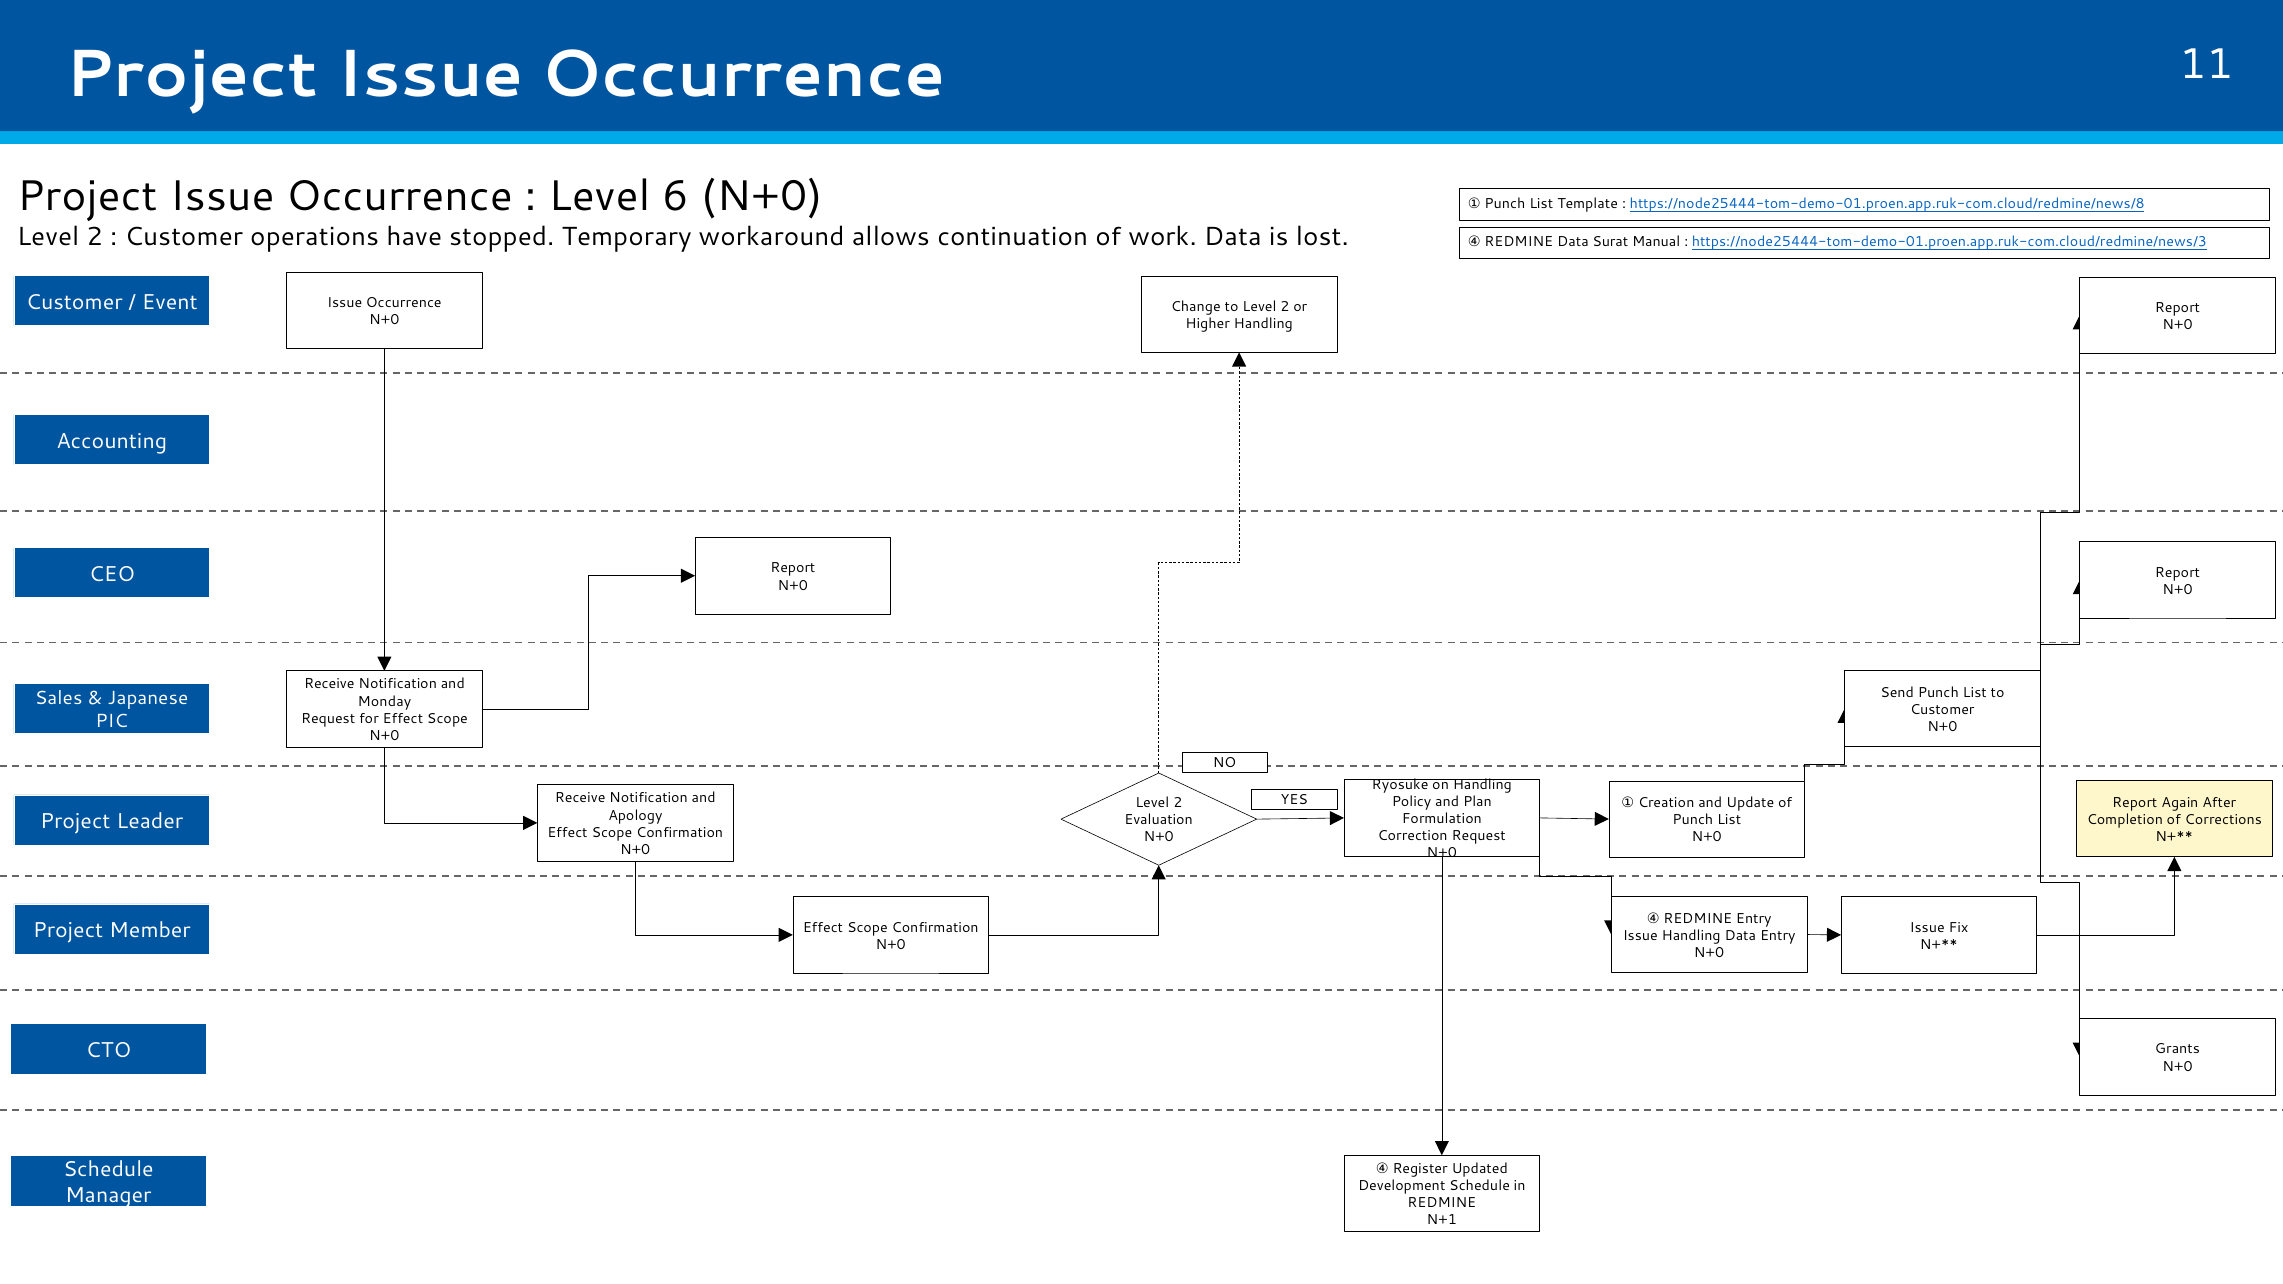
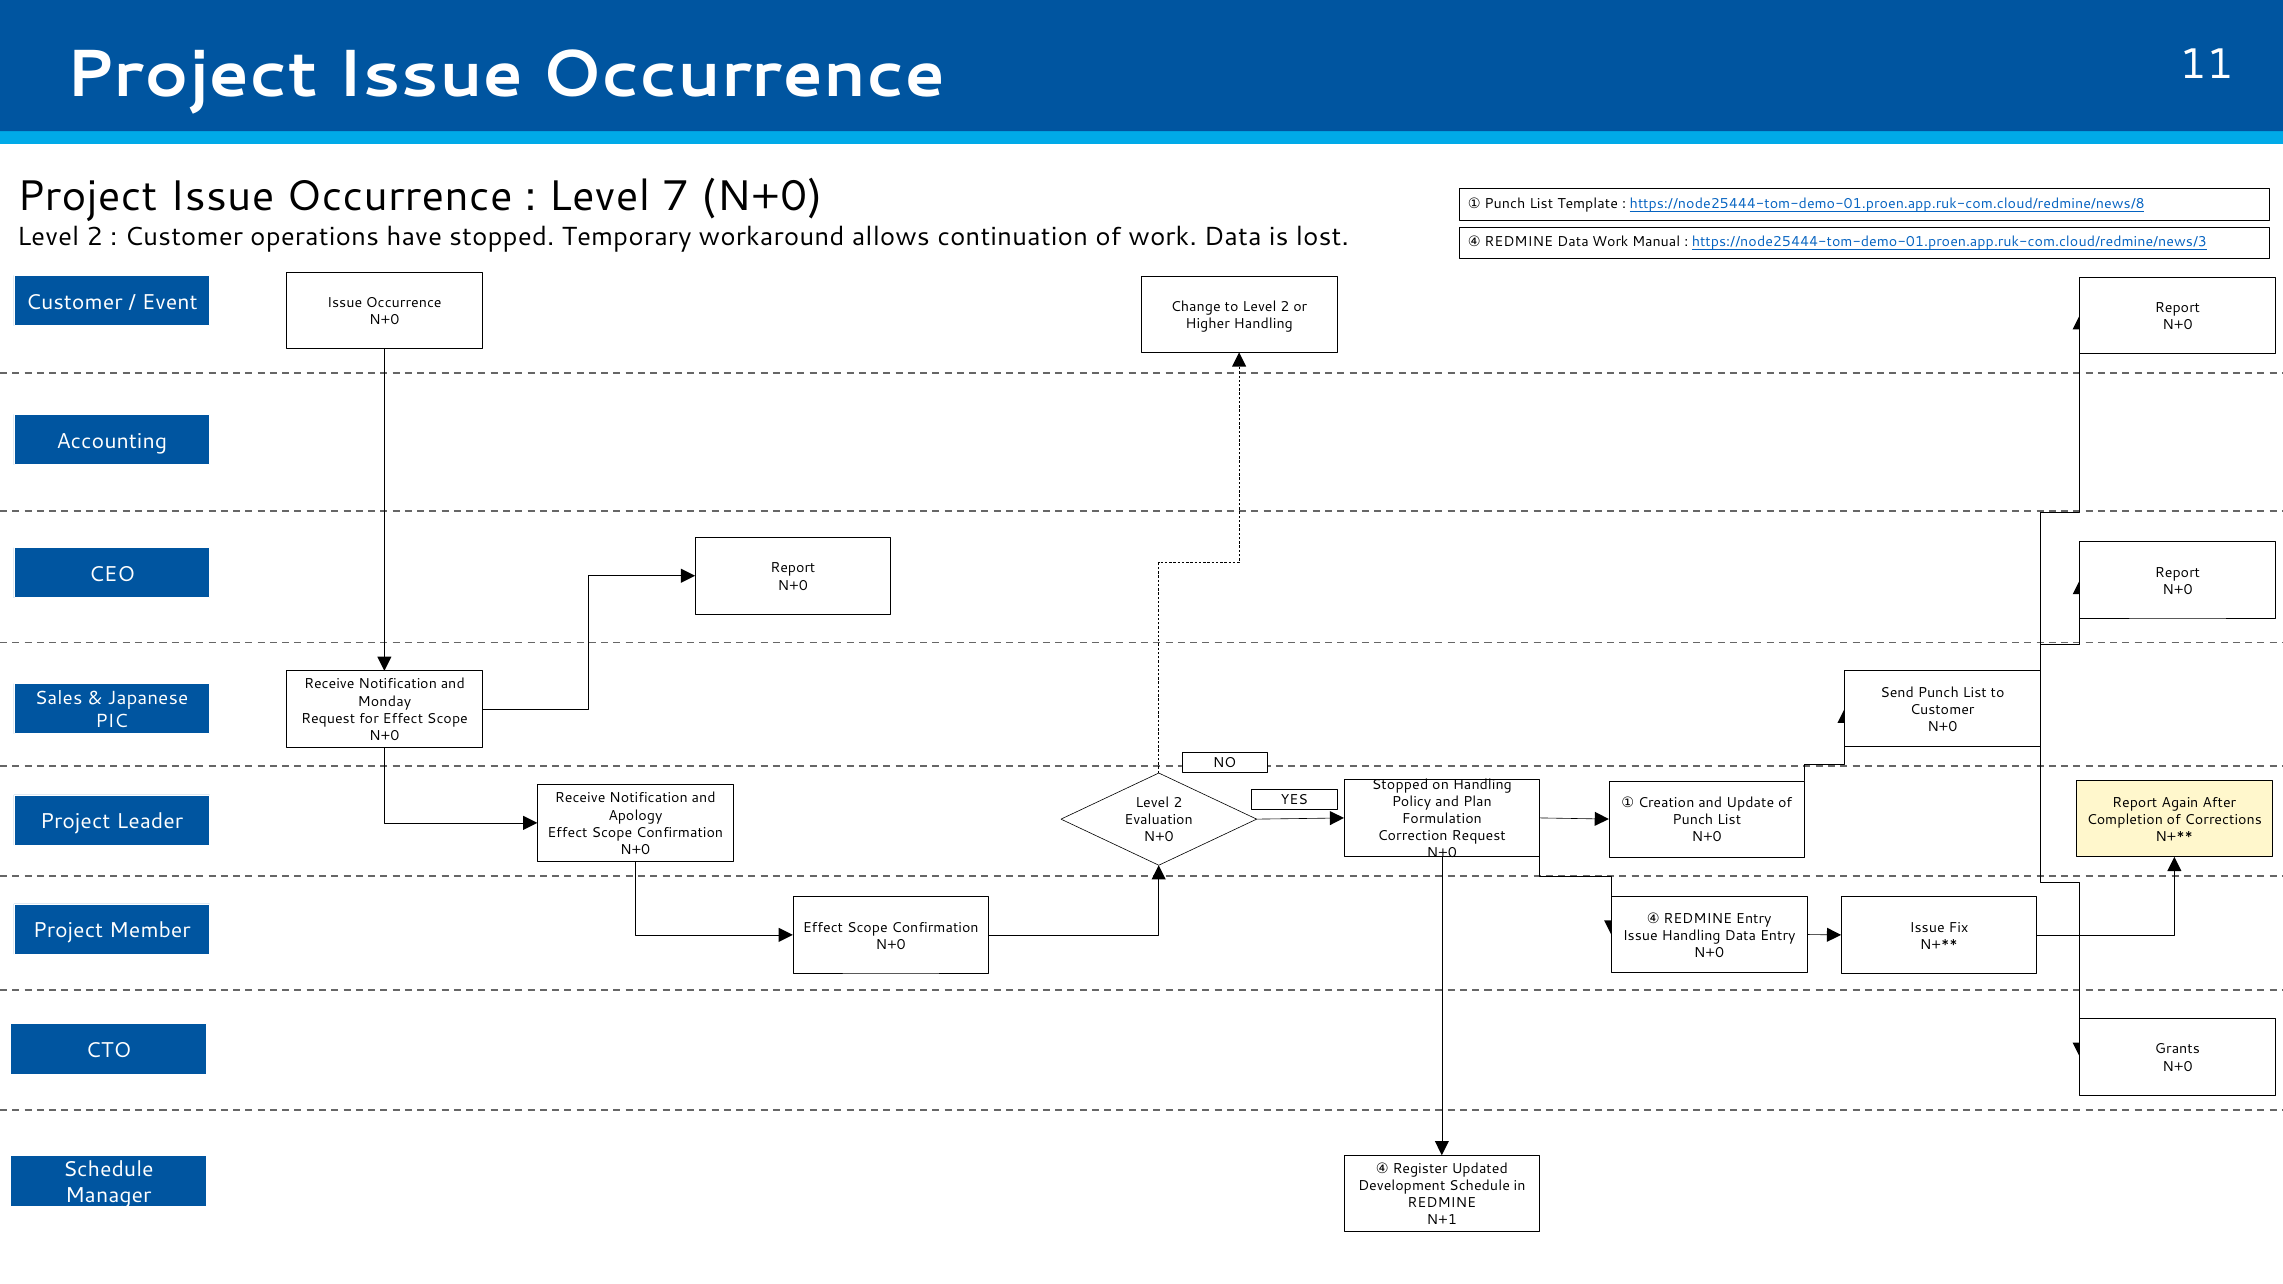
6: 6 -> 7 (675, 197)
Data Surat: Surat -> Work (1610, 242)
Ryosuke: Ryosuke -> Stopped (1400, 785)
